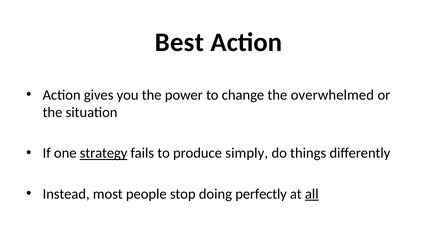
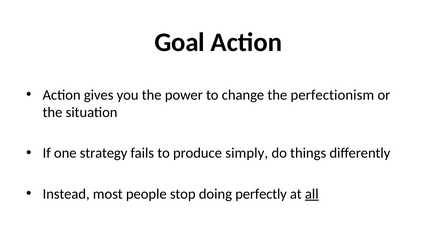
Best: Best -> Goal (180, 42)
overwhelmed: overwhelmed -> perfectionism (332, 95)
strategy underline: present -> none (104, 153)
